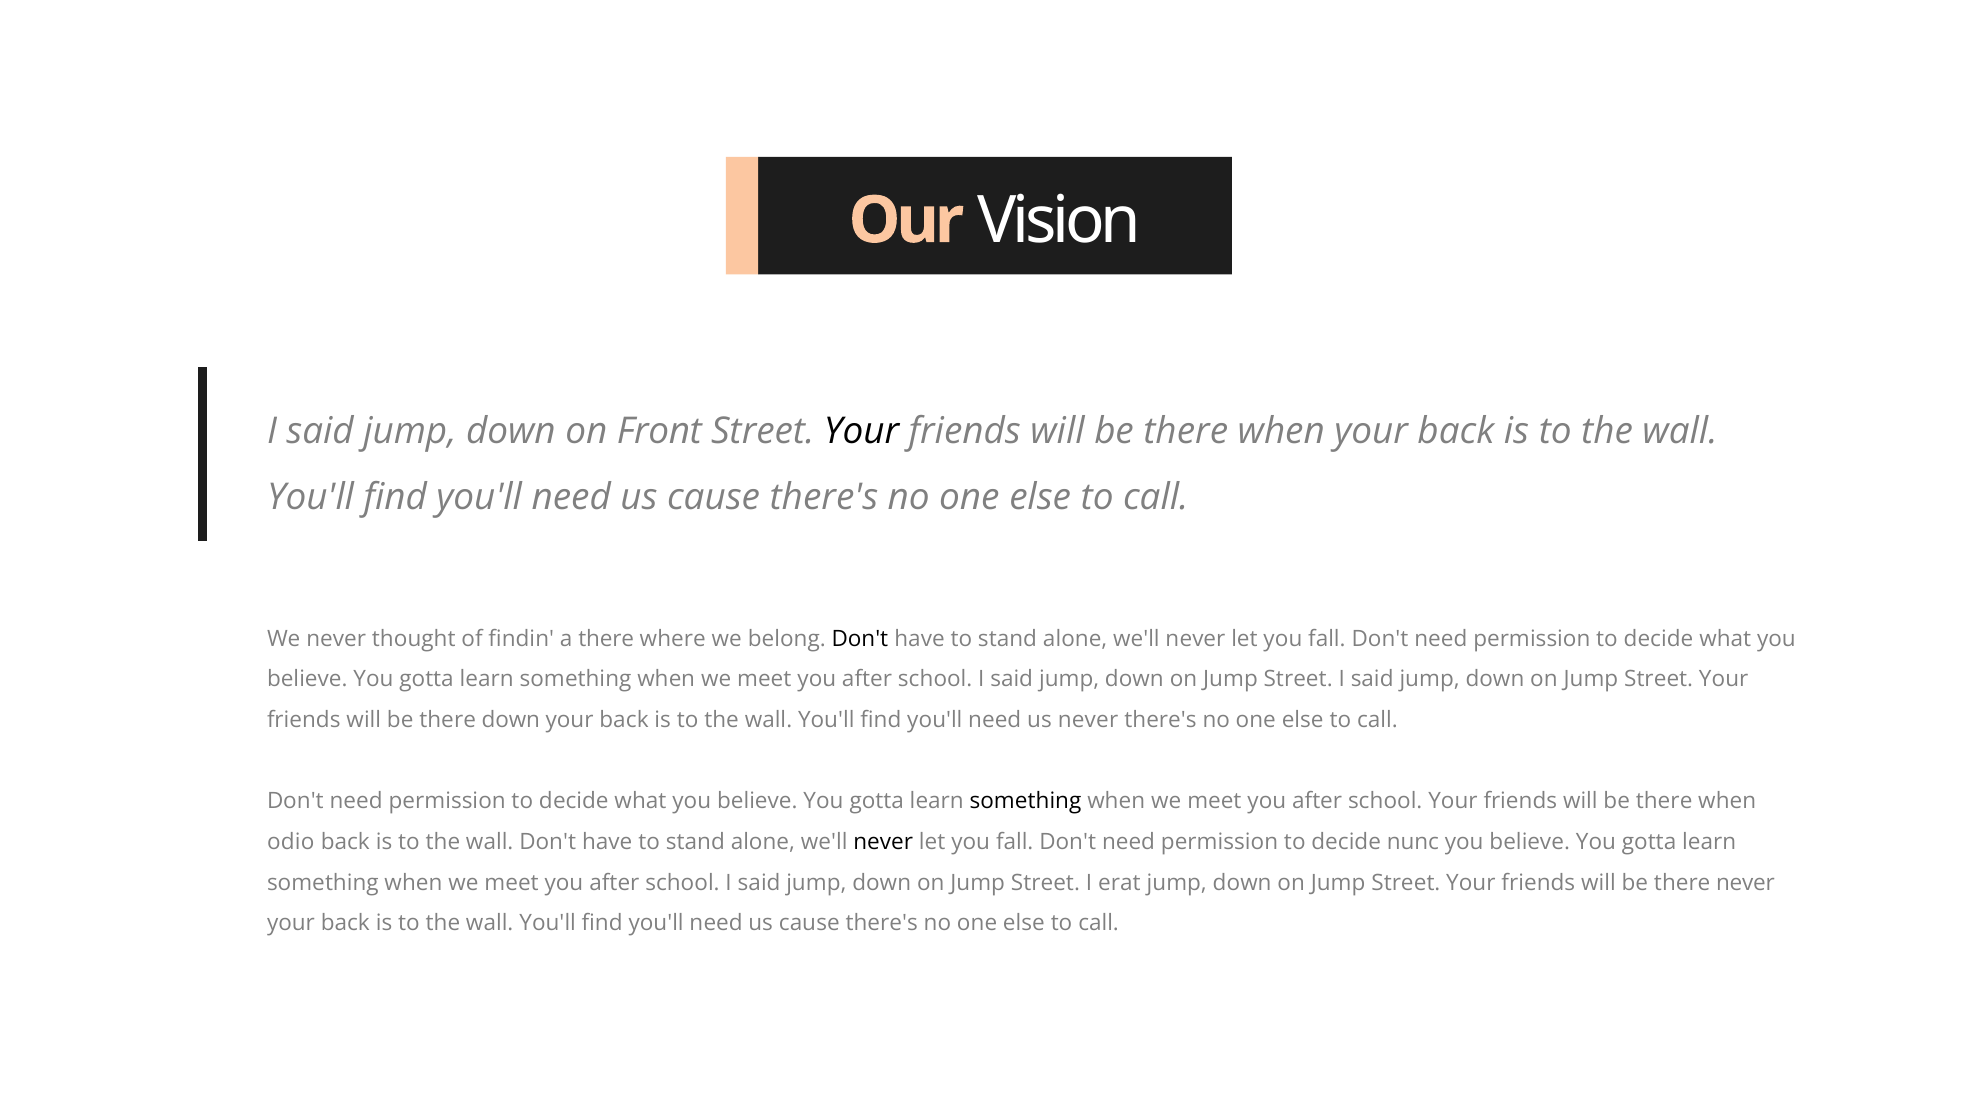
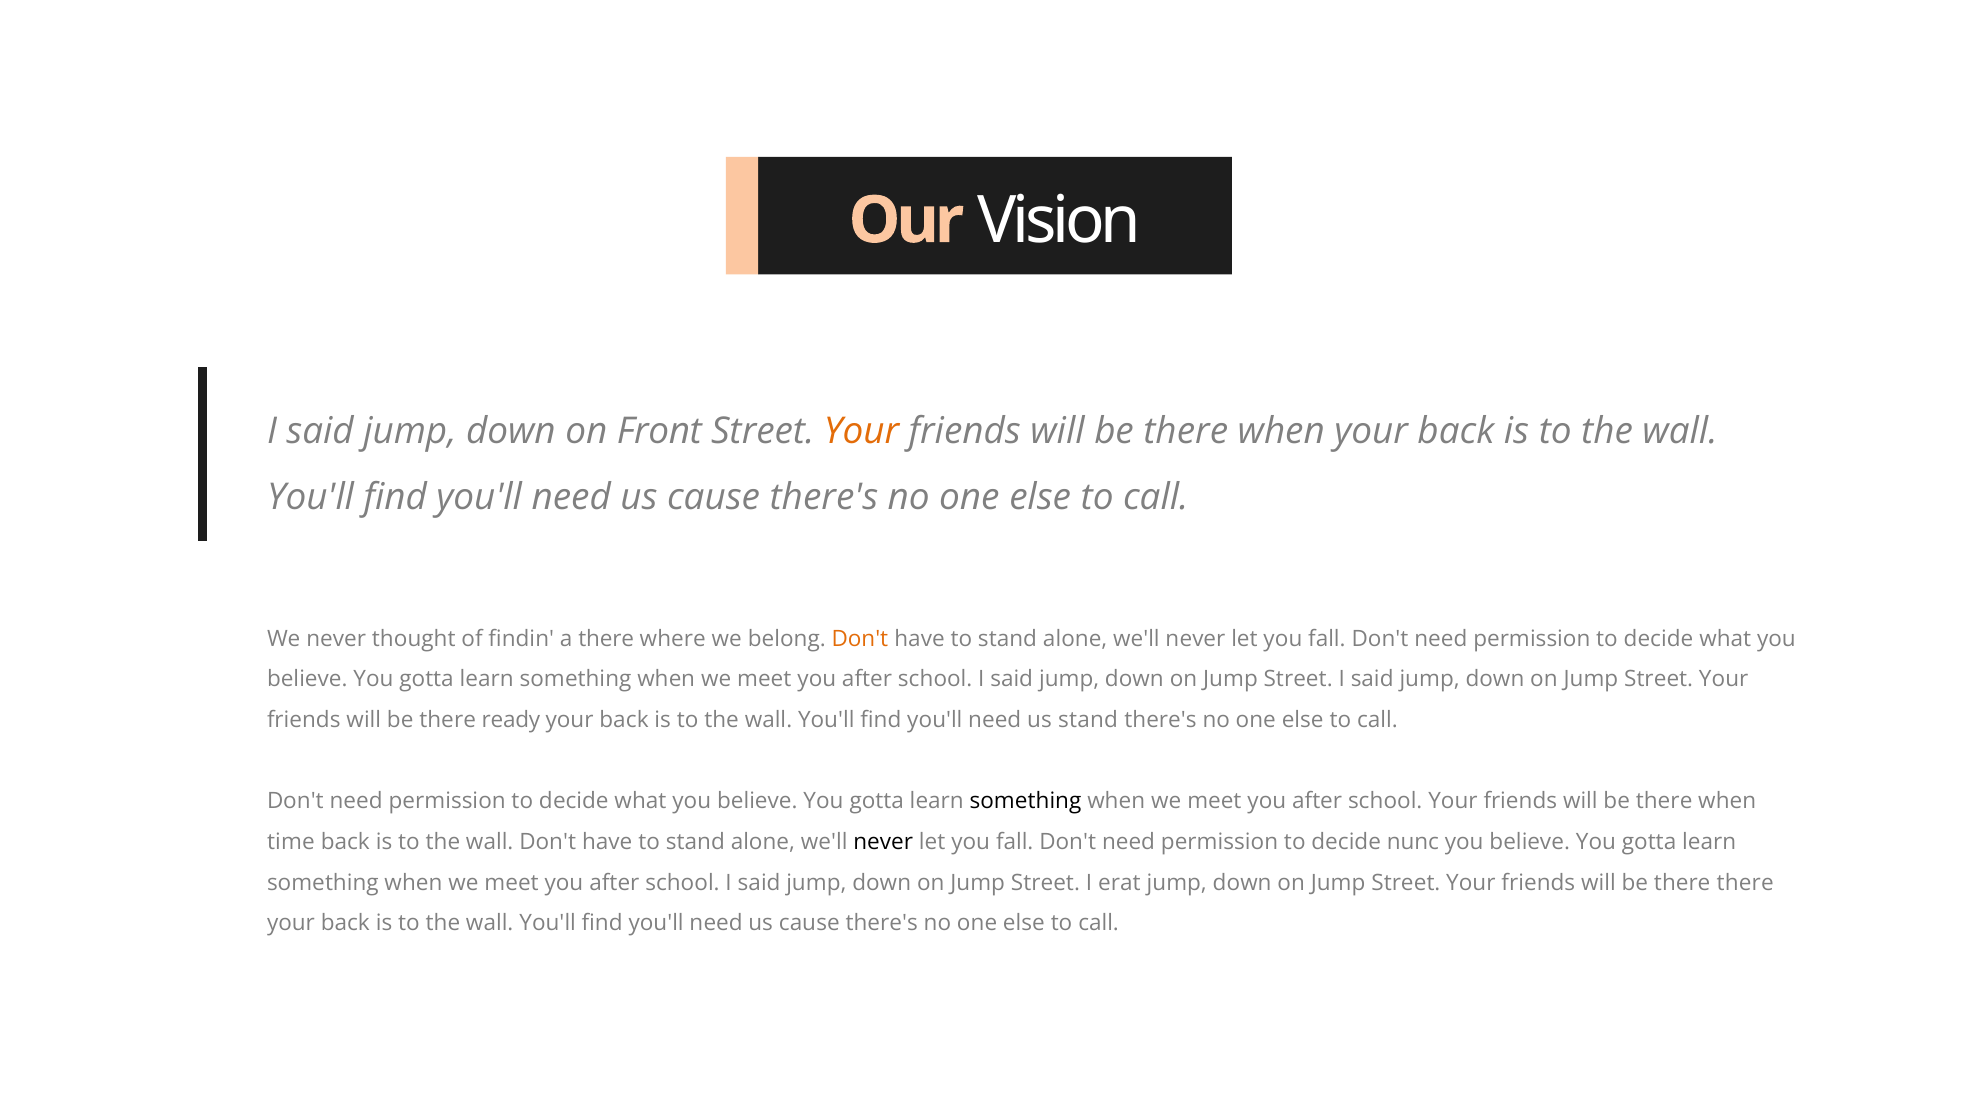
Your colour: black -> orange (861, 431)
Don't colour: black -> orange (860, 639)
there down: down -> ready (511, 720)
us never: never -> stand (1088, 720)
odio: odio -> time (291, 842)
there never: never -> there (1745, 883)
